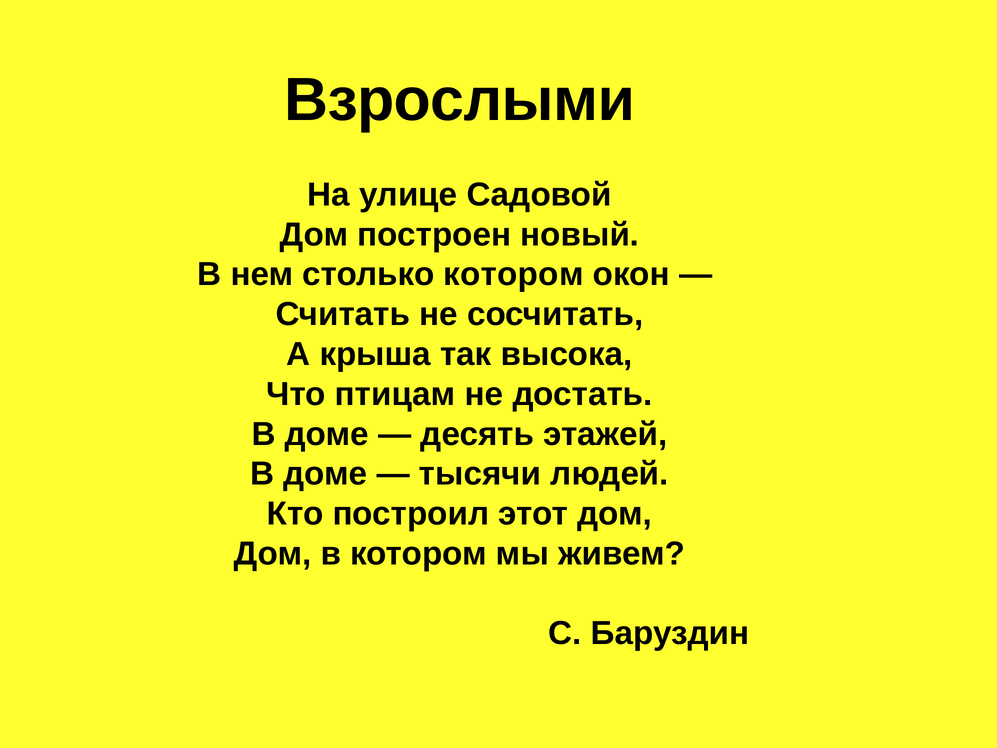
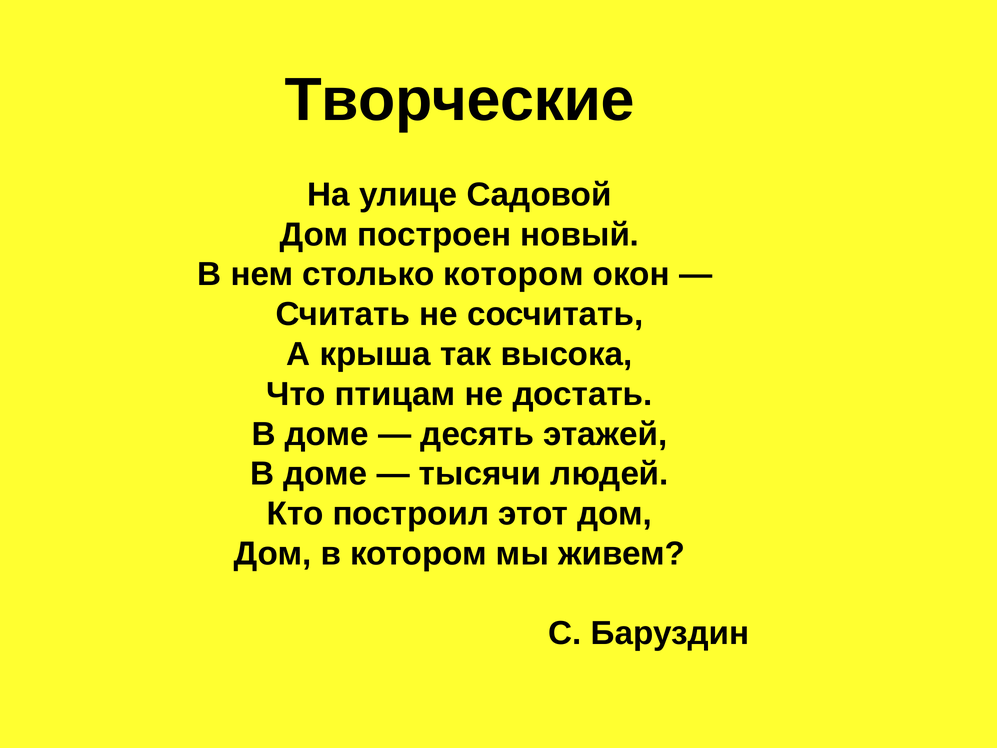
Взрослыми: Взрослыми -> Творческие (460, 100)
